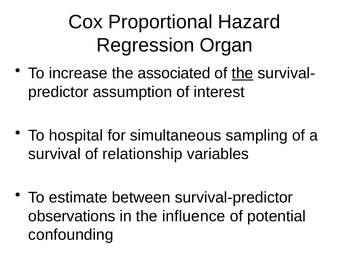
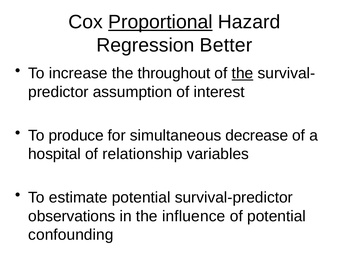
Proportional underline: none -> present (160, 22)
Organ: Organ -> Better (226, 45)
associated: associated -> throughout (174, 73)
hospital: hospital -> produce (76, 135)
sampling: sampling -> decrease (257, 135)
survival: survival -> hospital (55, 154)
estimate between: between -> potential (141, 197)
